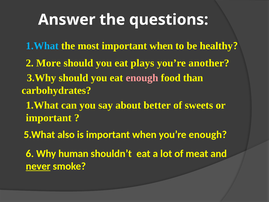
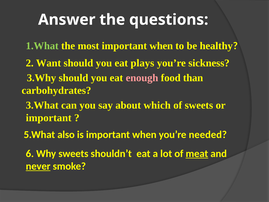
1.What colour: light blue -> light green (42, 46)
More: More -> Want (49, 63)
another: another -> sickness (209, 63)
1.What: 1.What -> 3.What (42, 105)
better: better -> which (157, 105)
you’re enough: enough -> needed (208, 135)
Why human: human -> sweets (73, 153)
meat underline: none -> present (197, 153)
